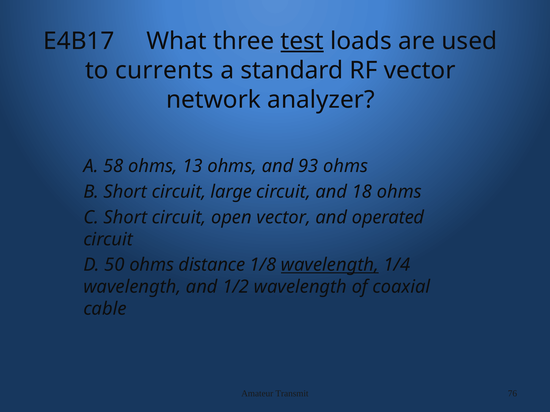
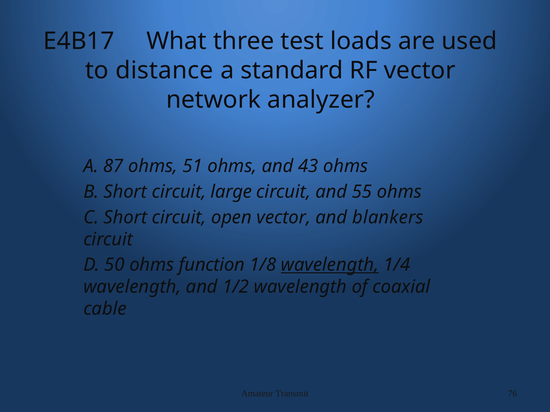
test underline: present -> none (302, 41)
currents: currents -> distance (164, 70)
58: 58 -> 87 (113, 166)
13: 13 -> 51 (193, 166)
93: 93 -> 43 (308, 166)
18: 18 -> 55 (362, 192)
operated: operated -> blankers (388, 218)
distance: distance -> function (212, 265)
